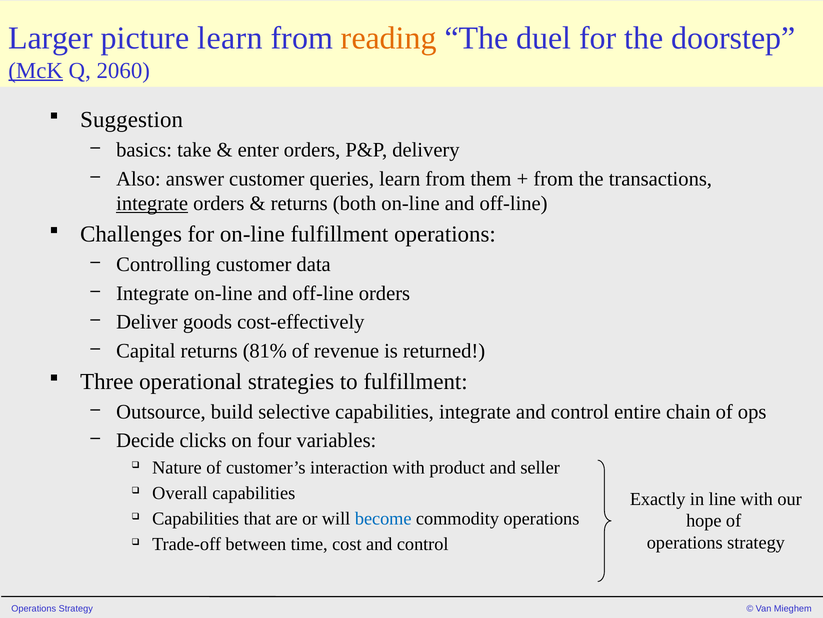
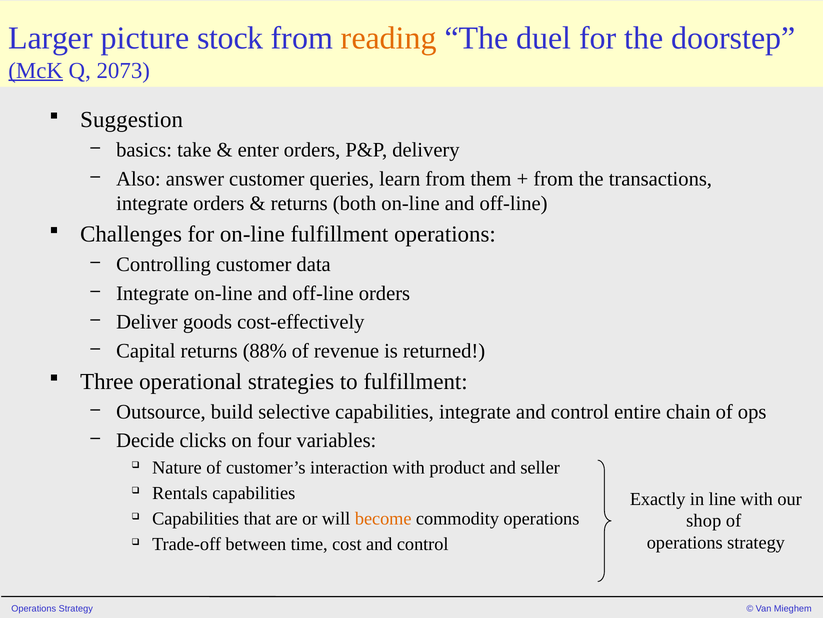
picture learn: learn -> stock (230, 38)
2060: 2060 -> 2073 (123, 70)
integrate underline: present -> none (152, 203)
81%: 81% -> 88% (265, 351)
Overall: Overall -> Rentals (180, 493)
hope: hope -> shop (704, 520)
become colour: blue -> orange (383, 518)
